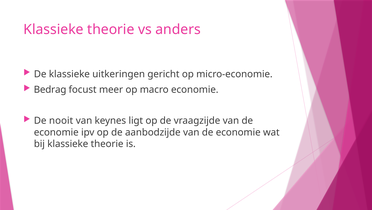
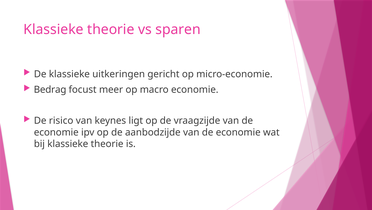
anders: anders -> sparen (178, 29)
nooit: nooit -> risico (61, 120)
